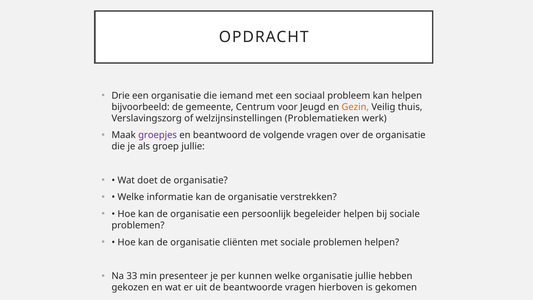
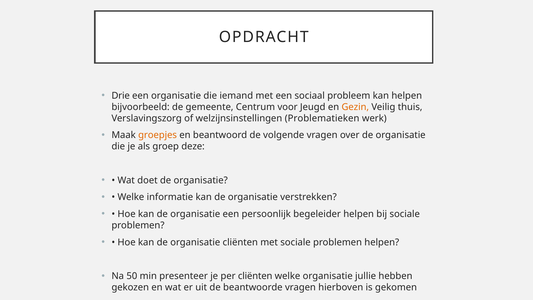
groepjes colour: purple -> orange (158, 135)
groep jullie: jullie -> deze (193, 146)
33: 33 -> 50 (132, 276)
per kunnen: kunnen -> cliënten (255, 276)
